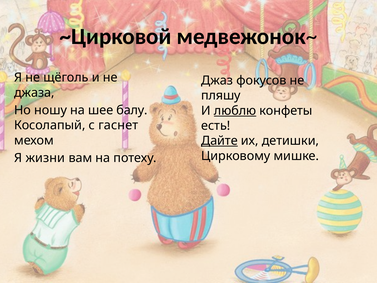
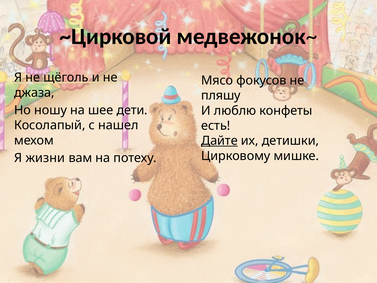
Джаз: Джаз -> Мясо (217, 80)
балу: балу -> дети (132, 110)
люблю underline: present -> none (235, 111)
гаснет: гаснет -> нашел (118, 125)
